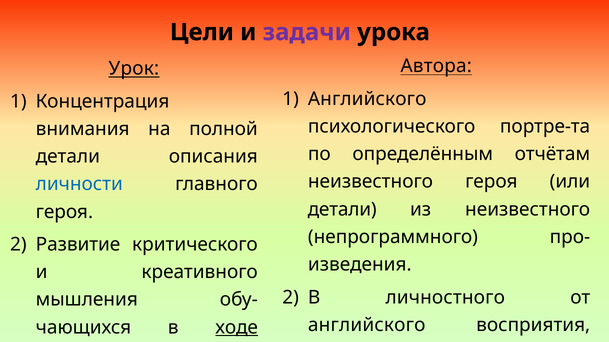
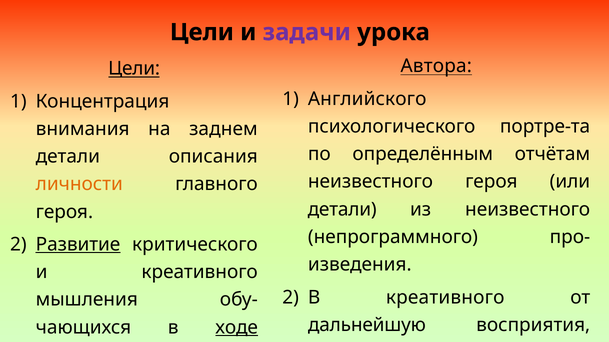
Урок: Урок -> Цели (134, 69)
полной: полной -> заднем (223, 129)
личности colour: blue -> orange (79, 184)
Развитие underline: none -> present (78, 245)
В личностного: личностного -> креативного (445, 298)
английского: английского -> дальнейшую (367, 325)
